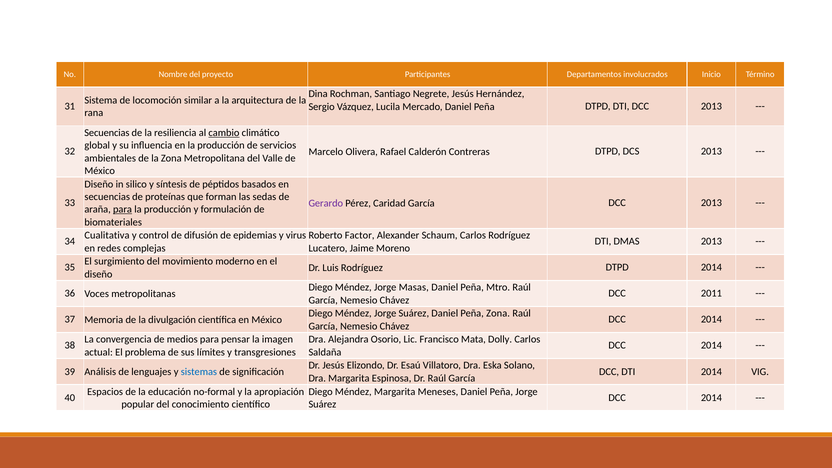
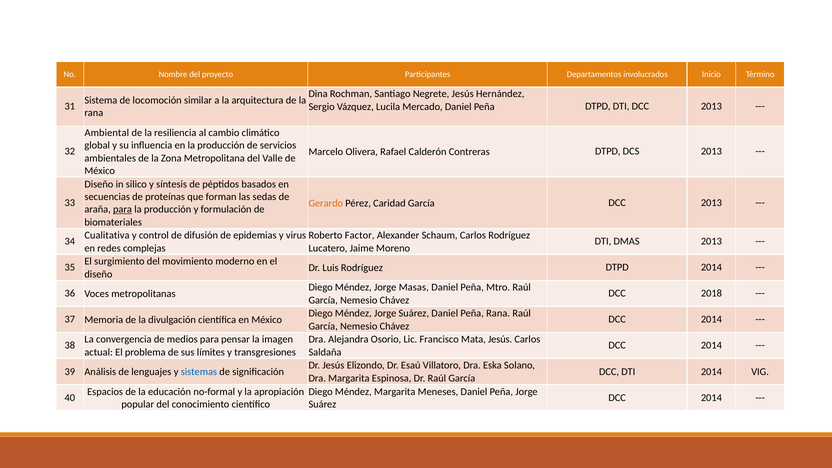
Secuencias: Secuencias -> Ambiental (107, 133)
cambio underline: present -> none (224, 133)
Gerardo colour: purple -> orange (326, 203)
2011: 2011 -> 2018 (711, 294)
Peña Zona: Zona -> Rana (498, 314)
Mata Dolly: Dolly -> Jesús (500, 340)
